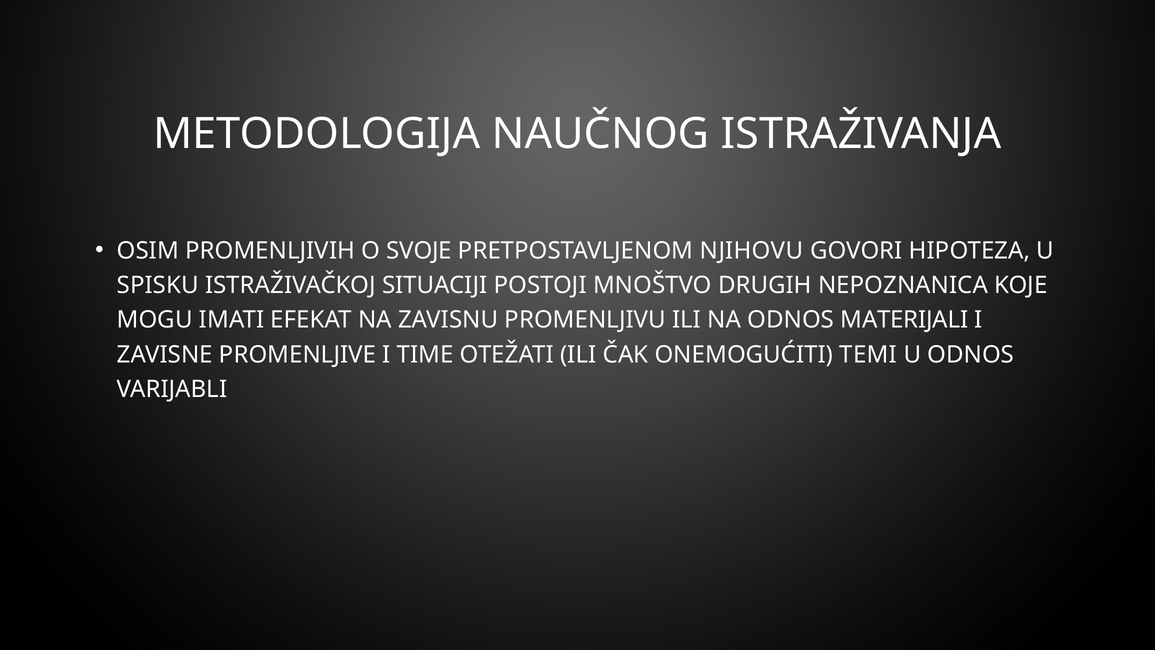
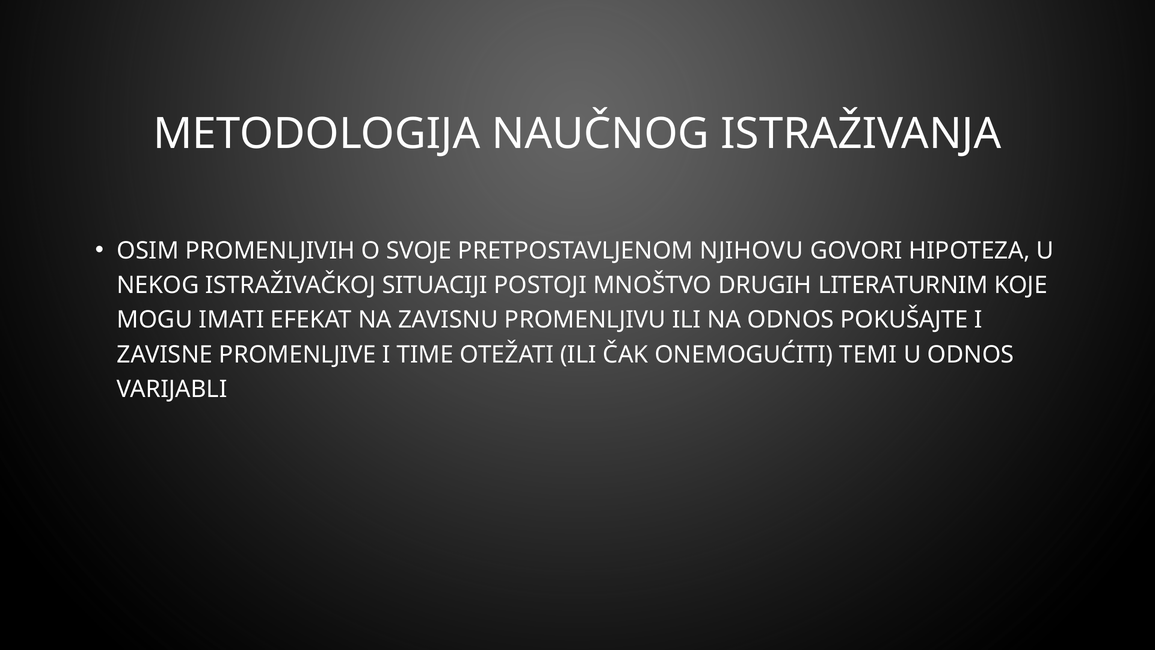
SPISKU: SPISKU -> NEKOG (158, 285)
NEPOZNANICA: NEPOZNANICA -> LITERATURNIM (903, 285)
MATERIJALI: MATERIJALI -> POKUŠAJTE (904, 320)
